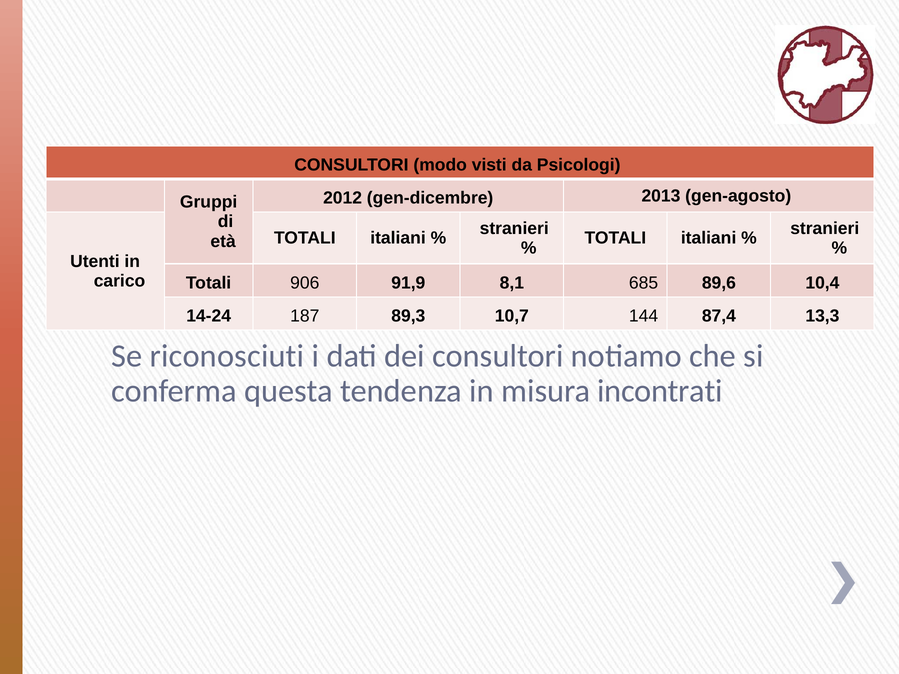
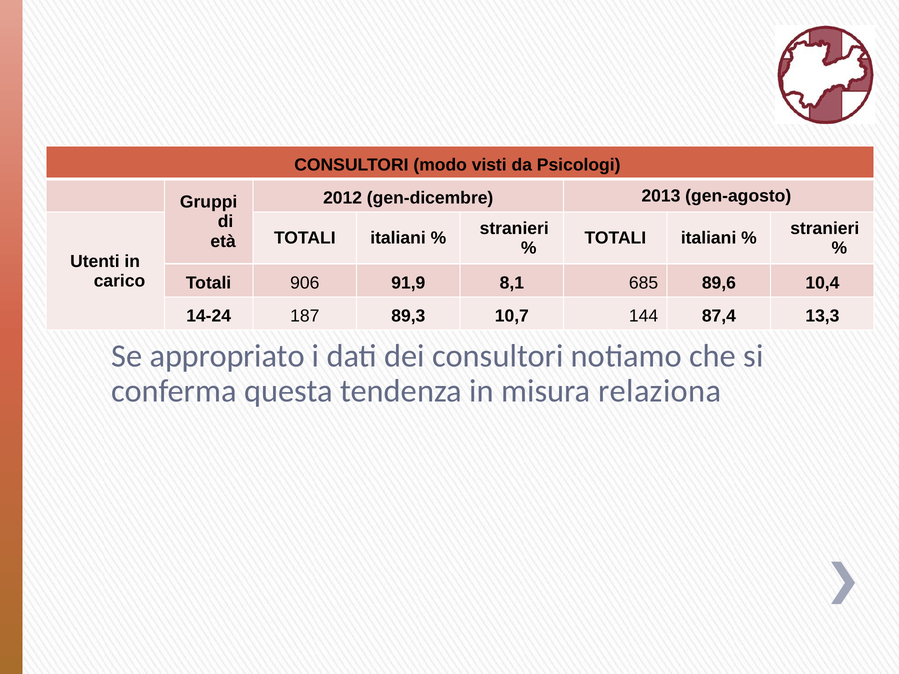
riconosciuti: riconosciuti -> appropriato (227, 356)
incontrati: incontrati -> relaziona (660, 391)
